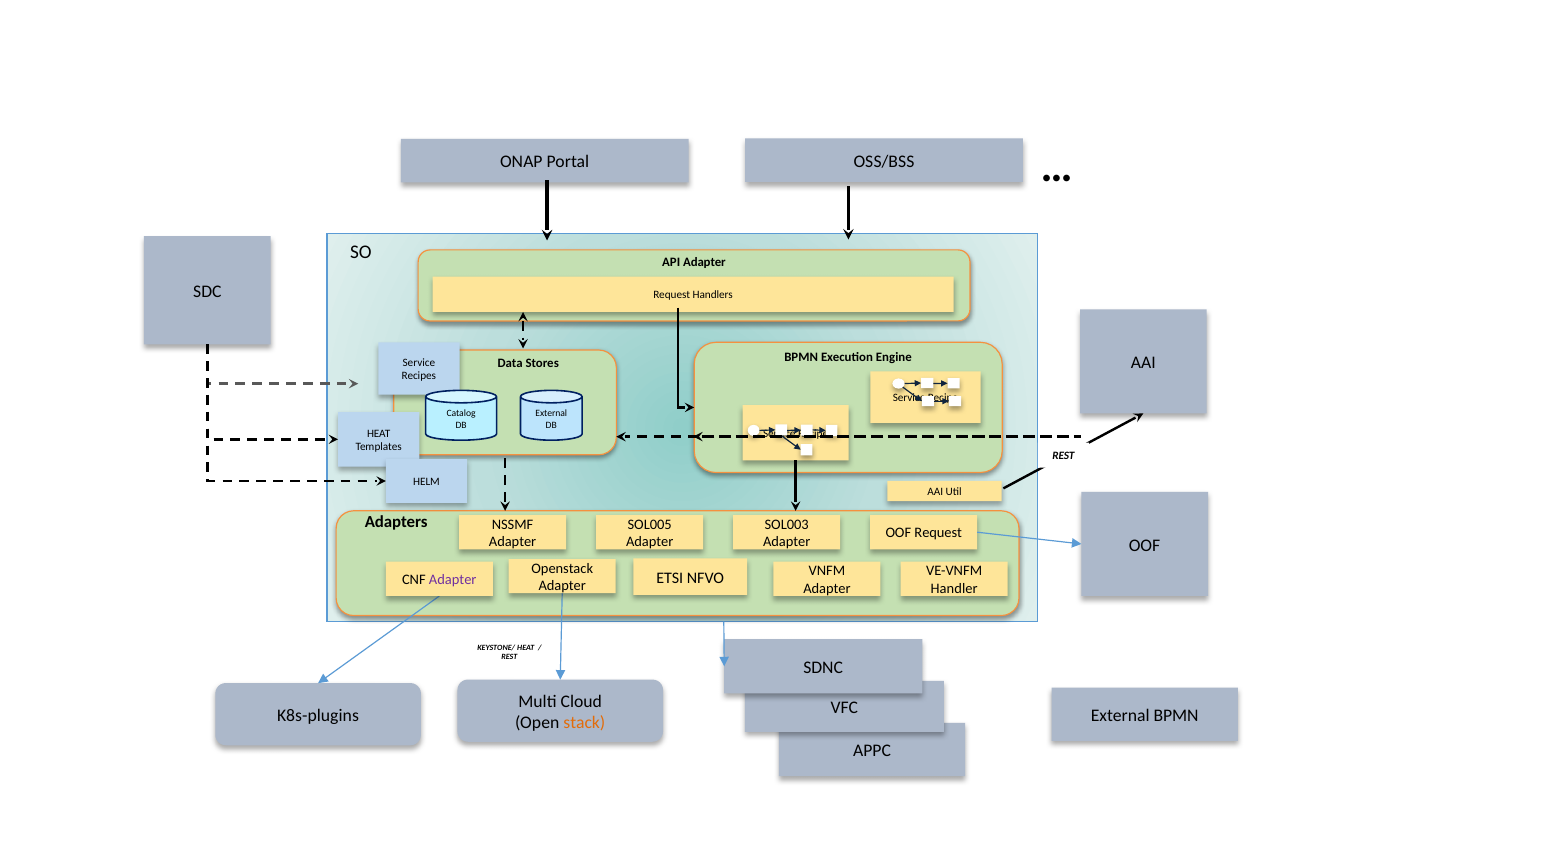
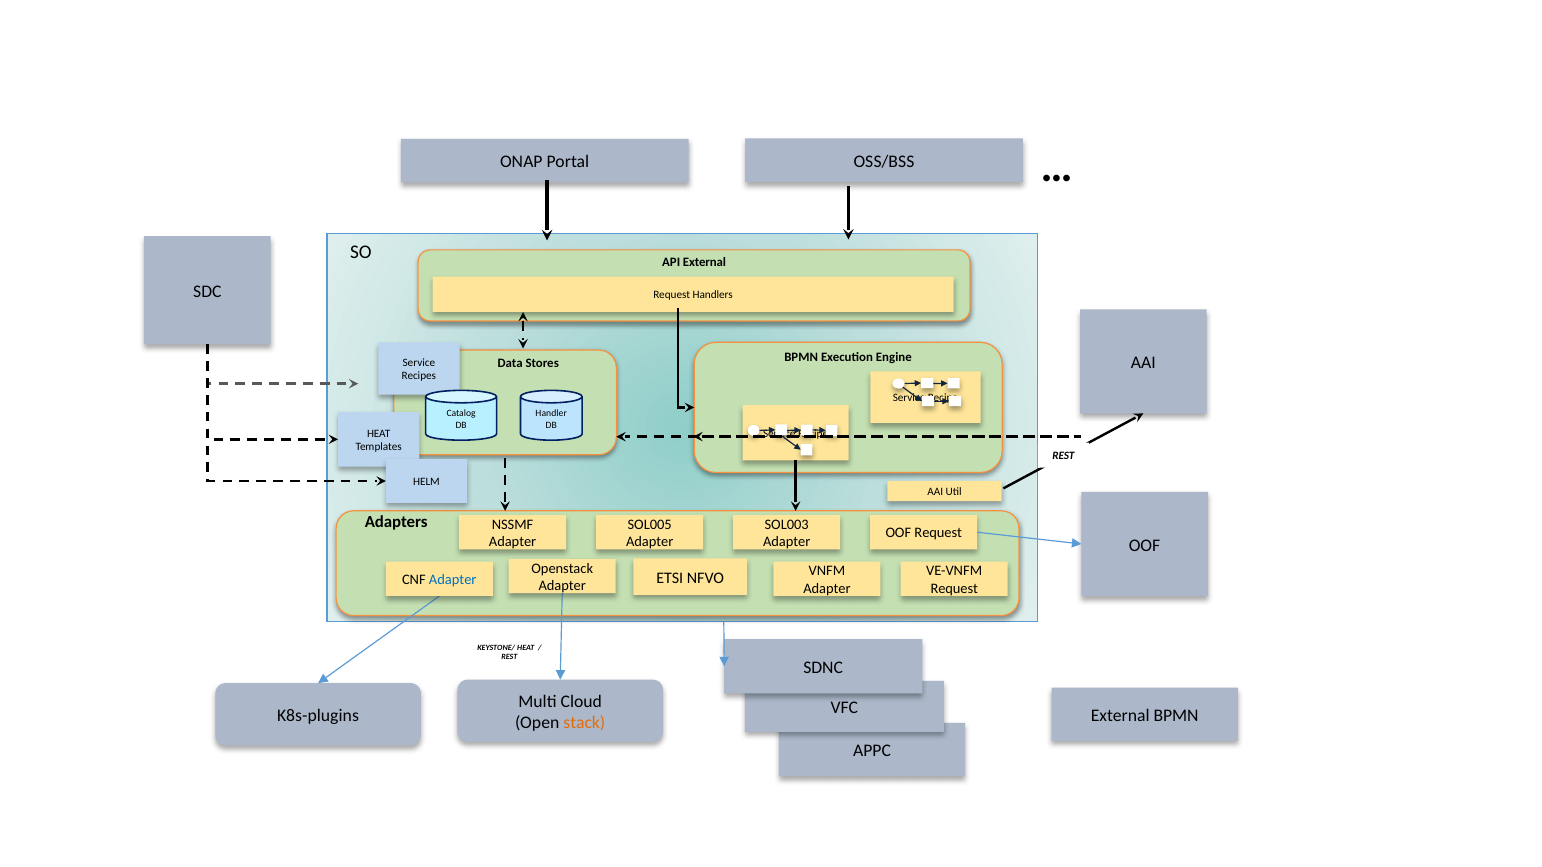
API Adapter: Adapter -> External (704, 262)
External: External -> Handler (551, 414)
Adapter colour: purple -> blue (453, 580)
Handler: Handler -> Request (954, 589)
